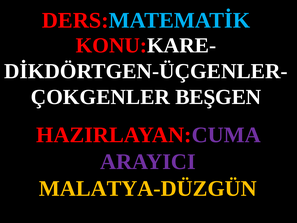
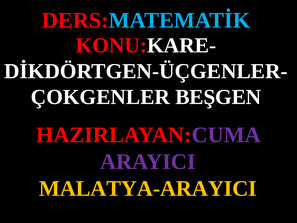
MALATYA-DÜZGÜN: MALATYA-DÜZGÜN -> MALATYA-ARAYICI (148, 188)
